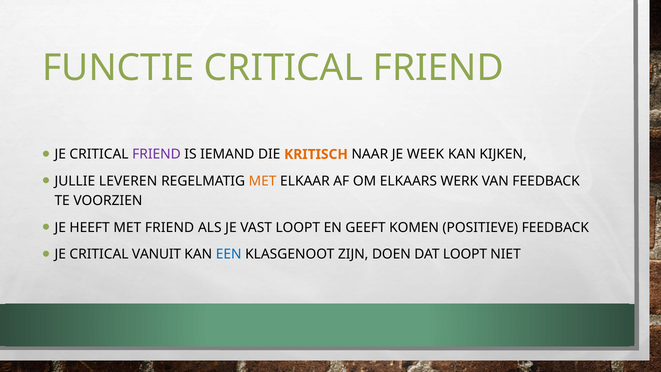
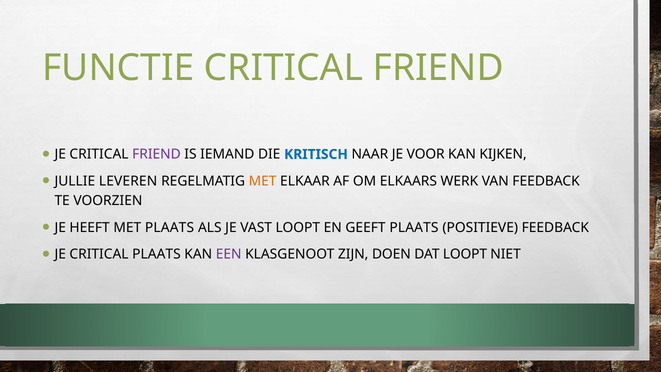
KRITISCH colour: orange -> blue (316, 154)
WEEK: WEEK -> VOOR (426, 154)
MET FRIEND: FRIEND -> PLAATS (170, 228)
GEEFT KOMEN: KOMEN -> PLAATS (414, 228)
CRITICAL VANUIT: VANUIT -> PLAATS (156, 254)
EEN colour: blue -> purple (229, 254)
